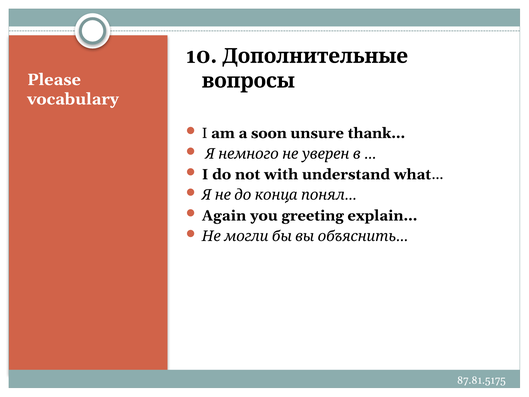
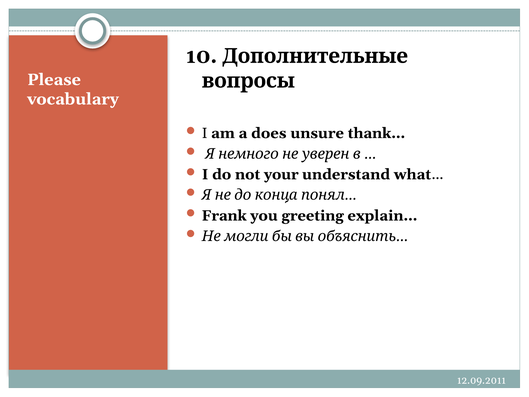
soon: soon -> does (269, 133)
with: with -> your (281, 174)
Again: Again -> Frank (224, 216)
87.81.5175: 87.81.5175 -> 12.09.2011 (481, 380)
